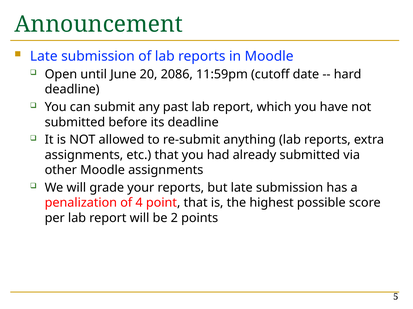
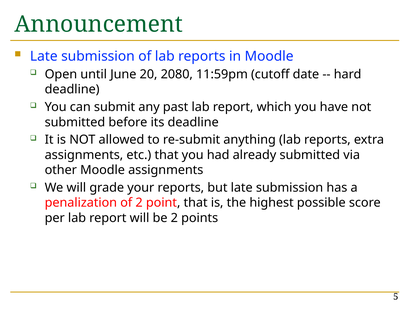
2086: 2086 -> 2080 (177, 75)
of 4: 4 -> 2 (139, 203)
